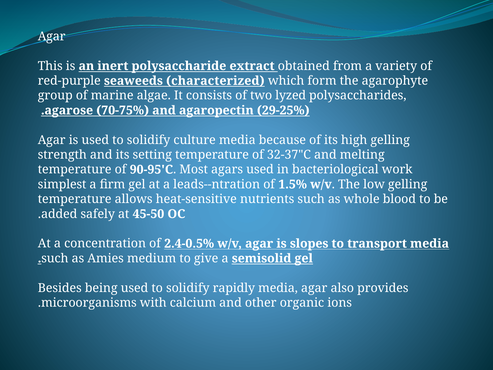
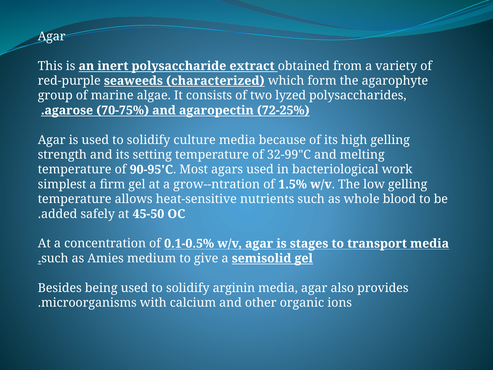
29-25%: 29-25% -> 72-25% (283, 110)
32-37"C: 32-37"C -> 32-99"C (289, 155)
leads--ntration: leads--ntration -> grow--ntration (217, 184)
2.4-0.5%: 2.4-0.5% -> 0.1-0.5% (189, 243)
slopes: slopes -> stages (309, 243)
rapidly: rapidly -> arginin (234, 288)
